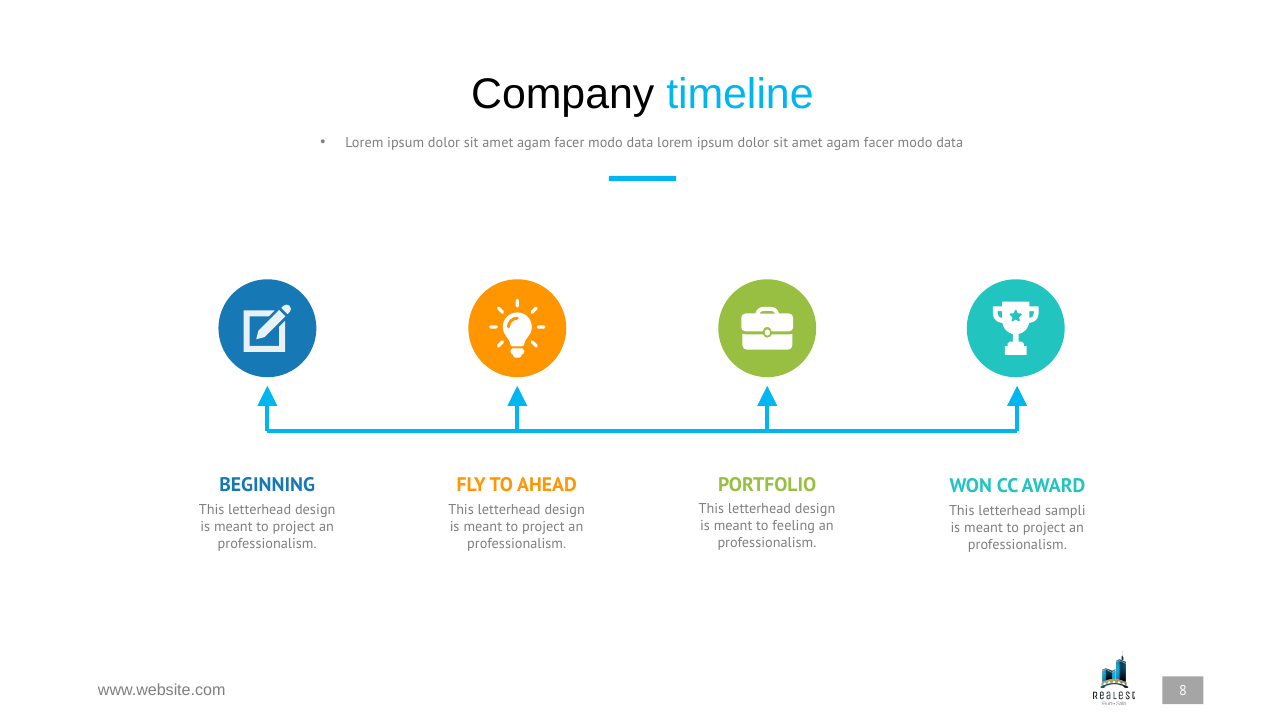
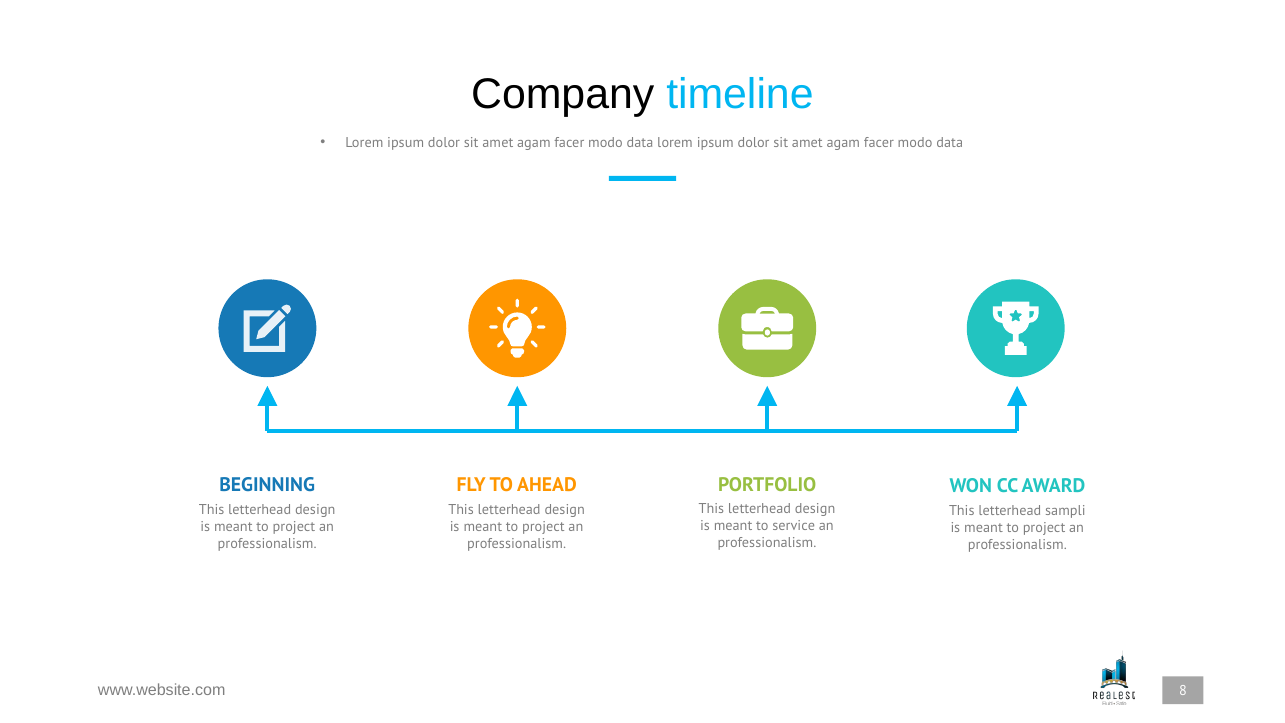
feeling: feeling -> service (794, 525)
